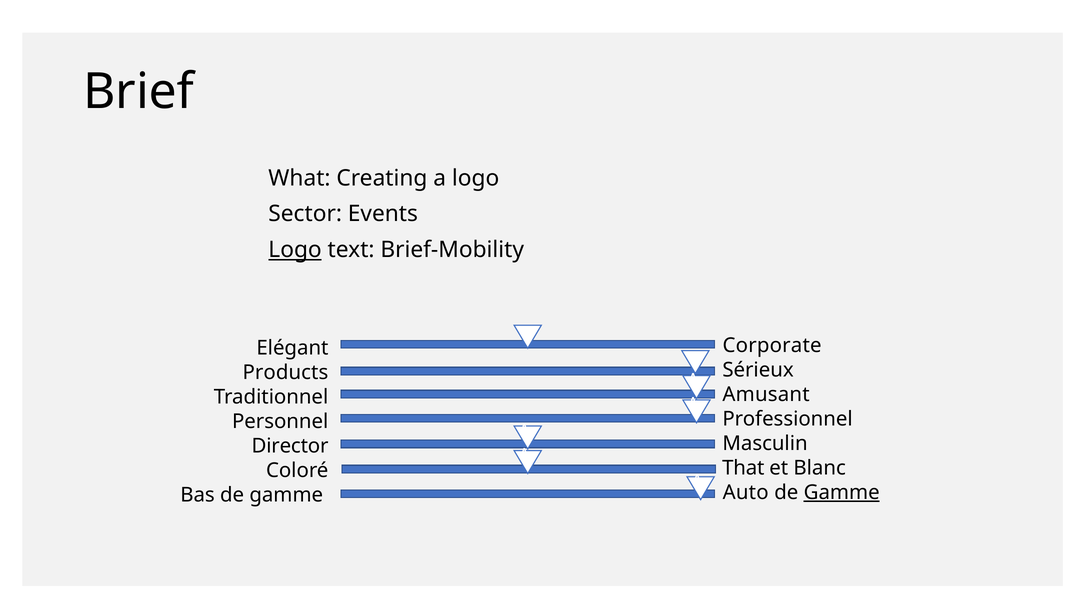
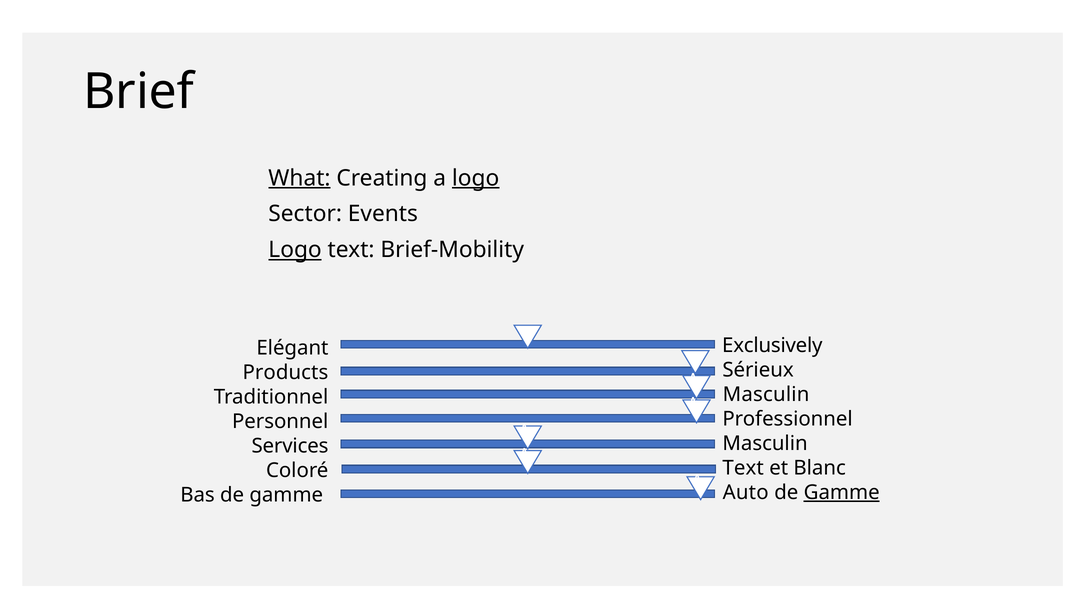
What underline: none -> present (299, 178)
logo underline: none -> present (476, 178)
Corporate: Corporate -> Exclusively (772, 345)
Amusant: Amusant -> Masculin (766, 394)
Director: Director -> Services (290, 446)
That: That -> Text (743, 468)
